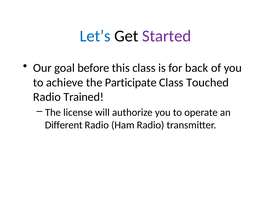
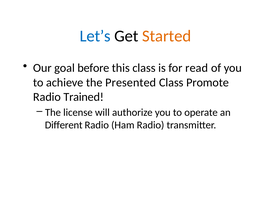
Started colour: purple -> orange (167, 36)
back: back -> read (197, 68)
Participate: Participate -> Presented (131, 83)
Touched: Touched -> Promote (208, 83)
